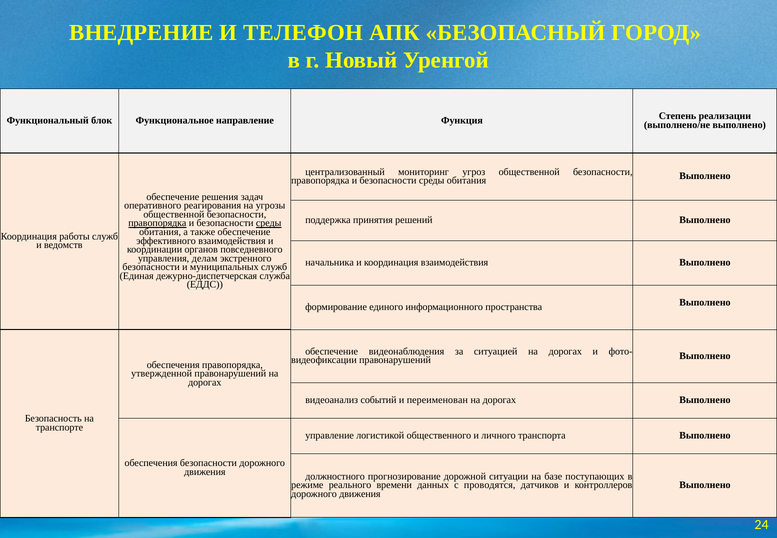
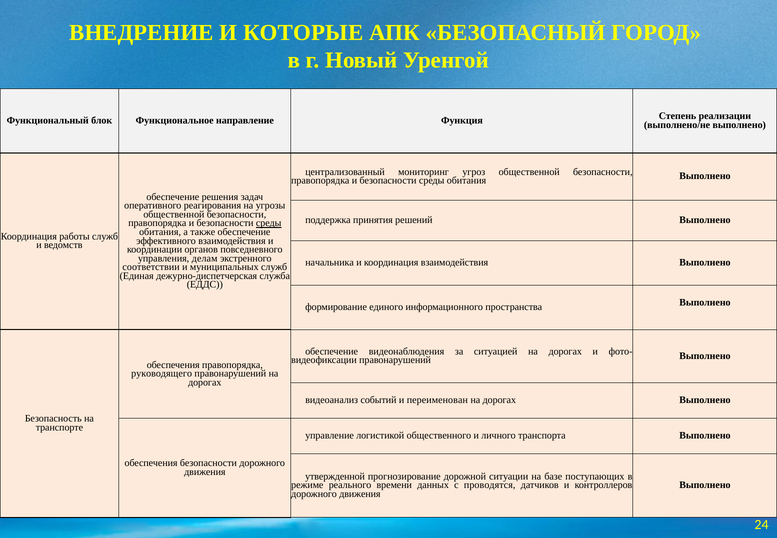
ТЕЛЕФОН: ТЕЛЕФОН -> КОТОРЫЕ (303, 33)
правопорядка underline: present -> none (157, 223)
безопасности: безопасности -> соответствии (151, 267)
утвержденной: утвержденной -> руководящего (162, 373)
должностного: должностного -> утвержденной (335, 476)
